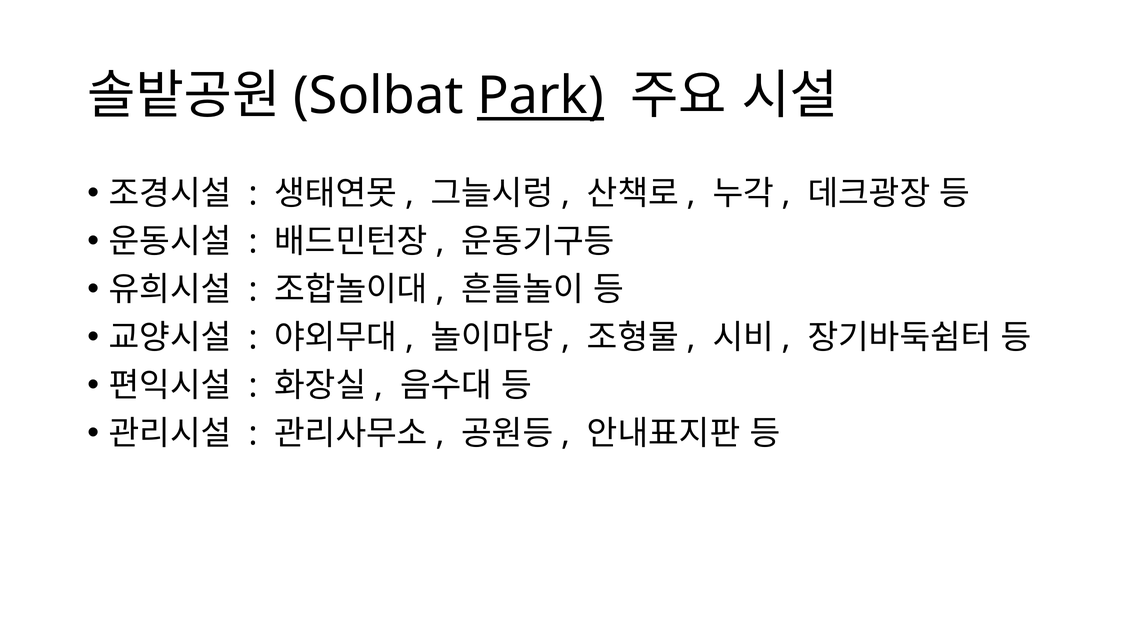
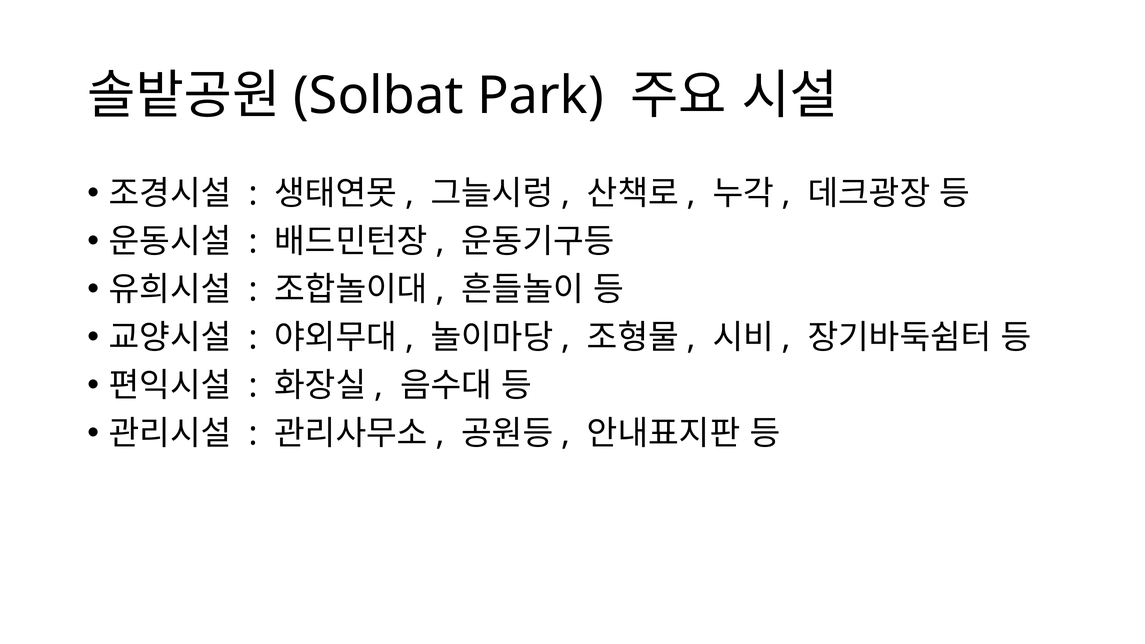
Park underline: present -> none (540, 96)
